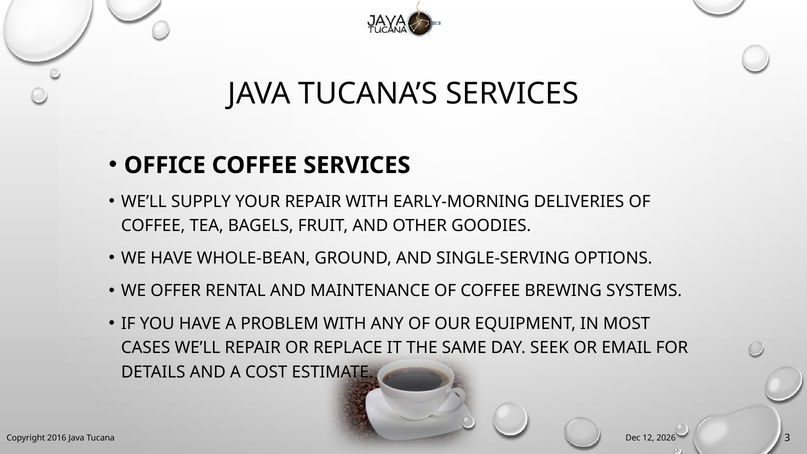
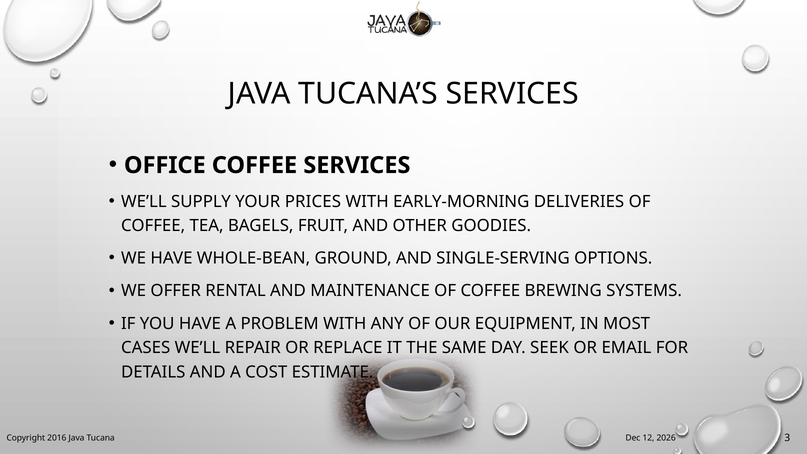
YOUR REPAIR: REPAIR -> PRICES (313, 201)
